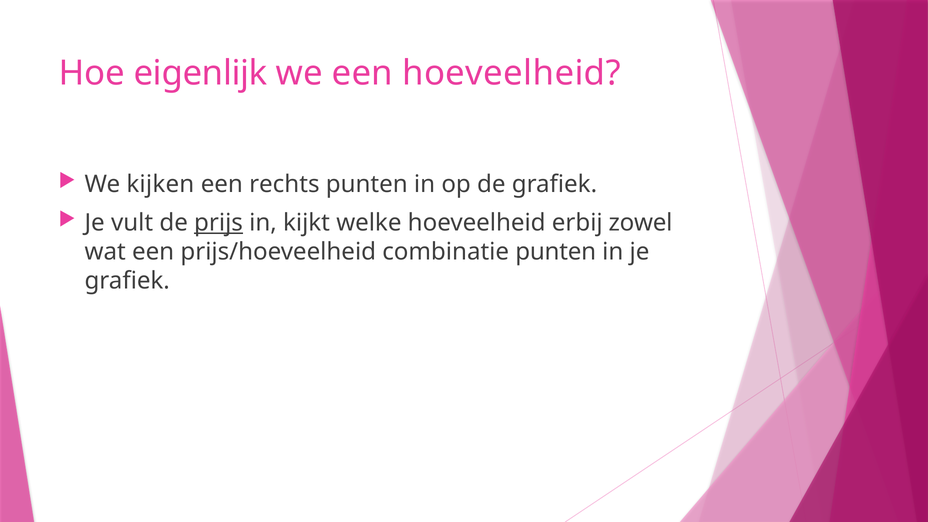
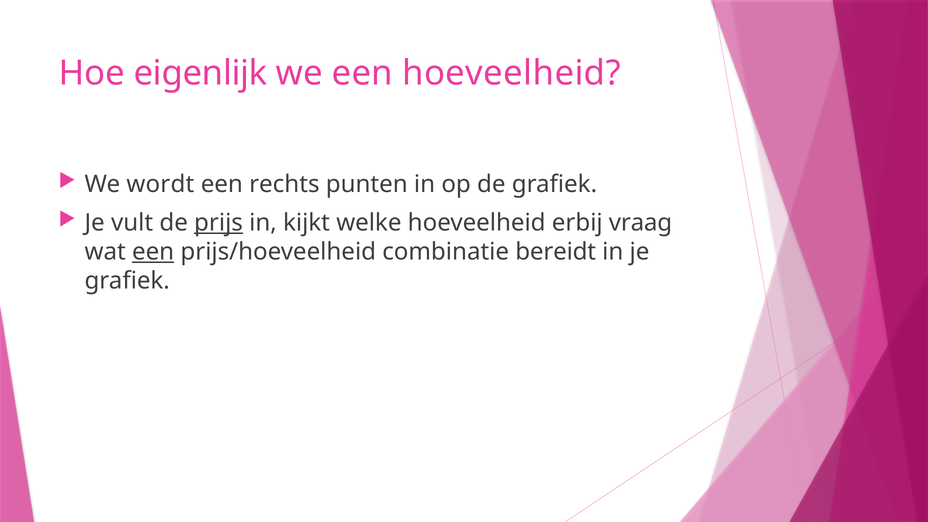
kijken: kijken -> wordt (160, 184)
zowel: zowel -> vraag (640, 223)
een underline: none -> present (153, 252)
combinatie punten: punten -> bereidt (556, 252)
